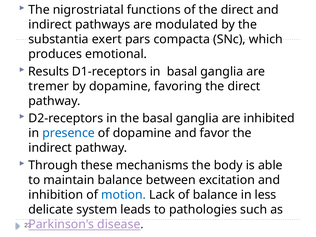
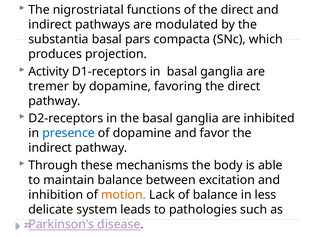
substantia exert: exert -> basal (107, 39)
emotional: emotional -> projection (116, 54)
Results: Results -> Activity (49, 71)
motion colour: blue -> orange (124, 195)
